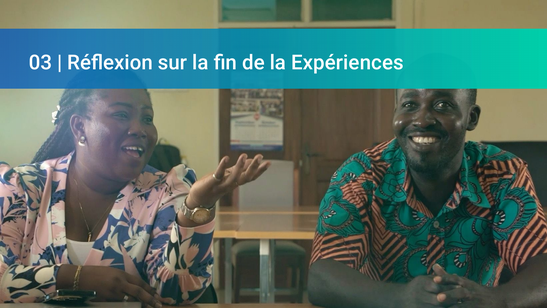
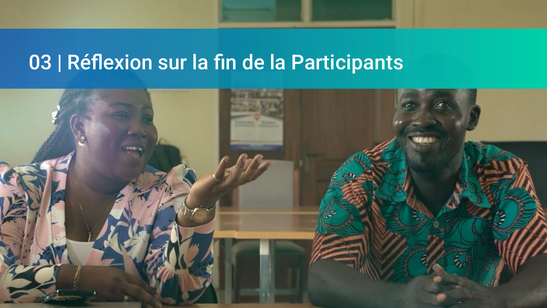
Expériences: Expériences -> Participants (347, 63)
